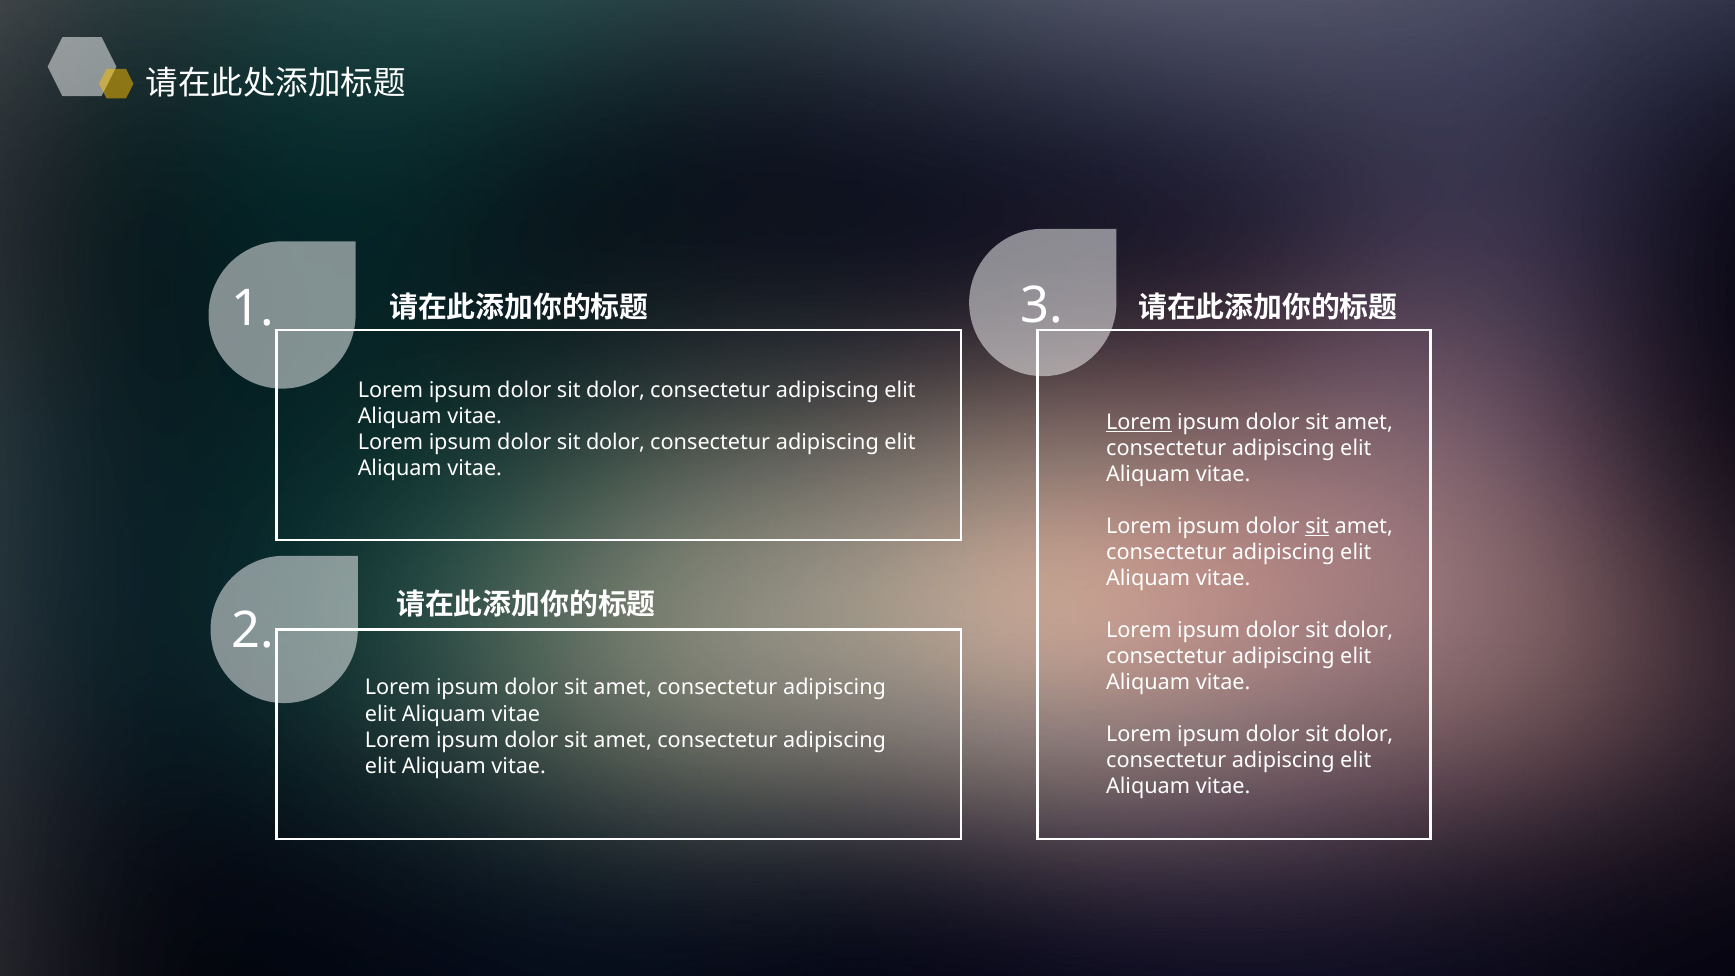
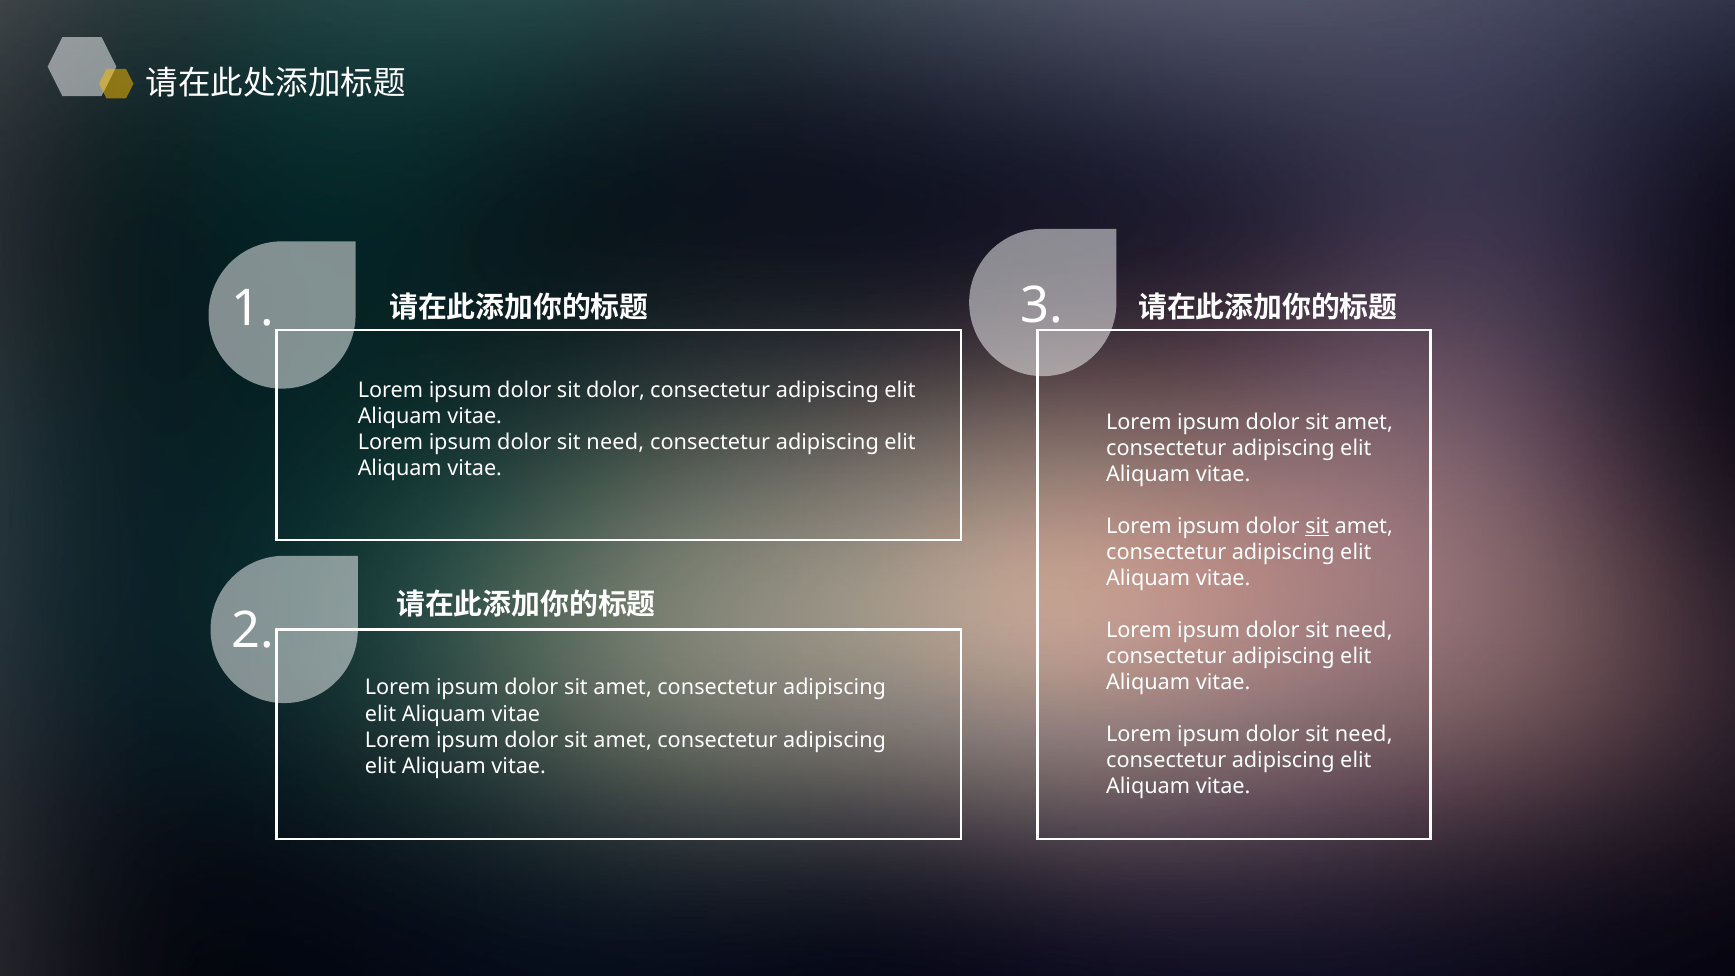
Lorem underline: present -> none (1139, 422)
dolor: dolor -> need (615, 442)
dolor: dolor -> need (1364, 630)
dolor: dolor -> need (1364, 734)
